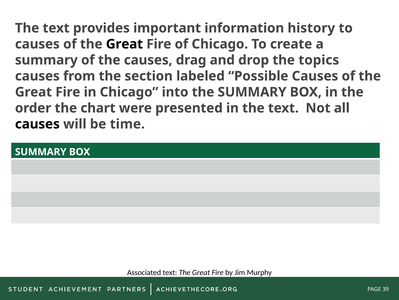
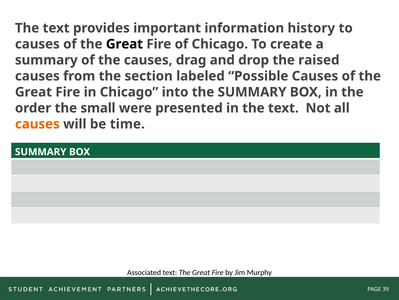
topics: topics -> raised (319, 60)
chart: chart -> small (98, 108)
causes colour: black -> orange (37, 124)
